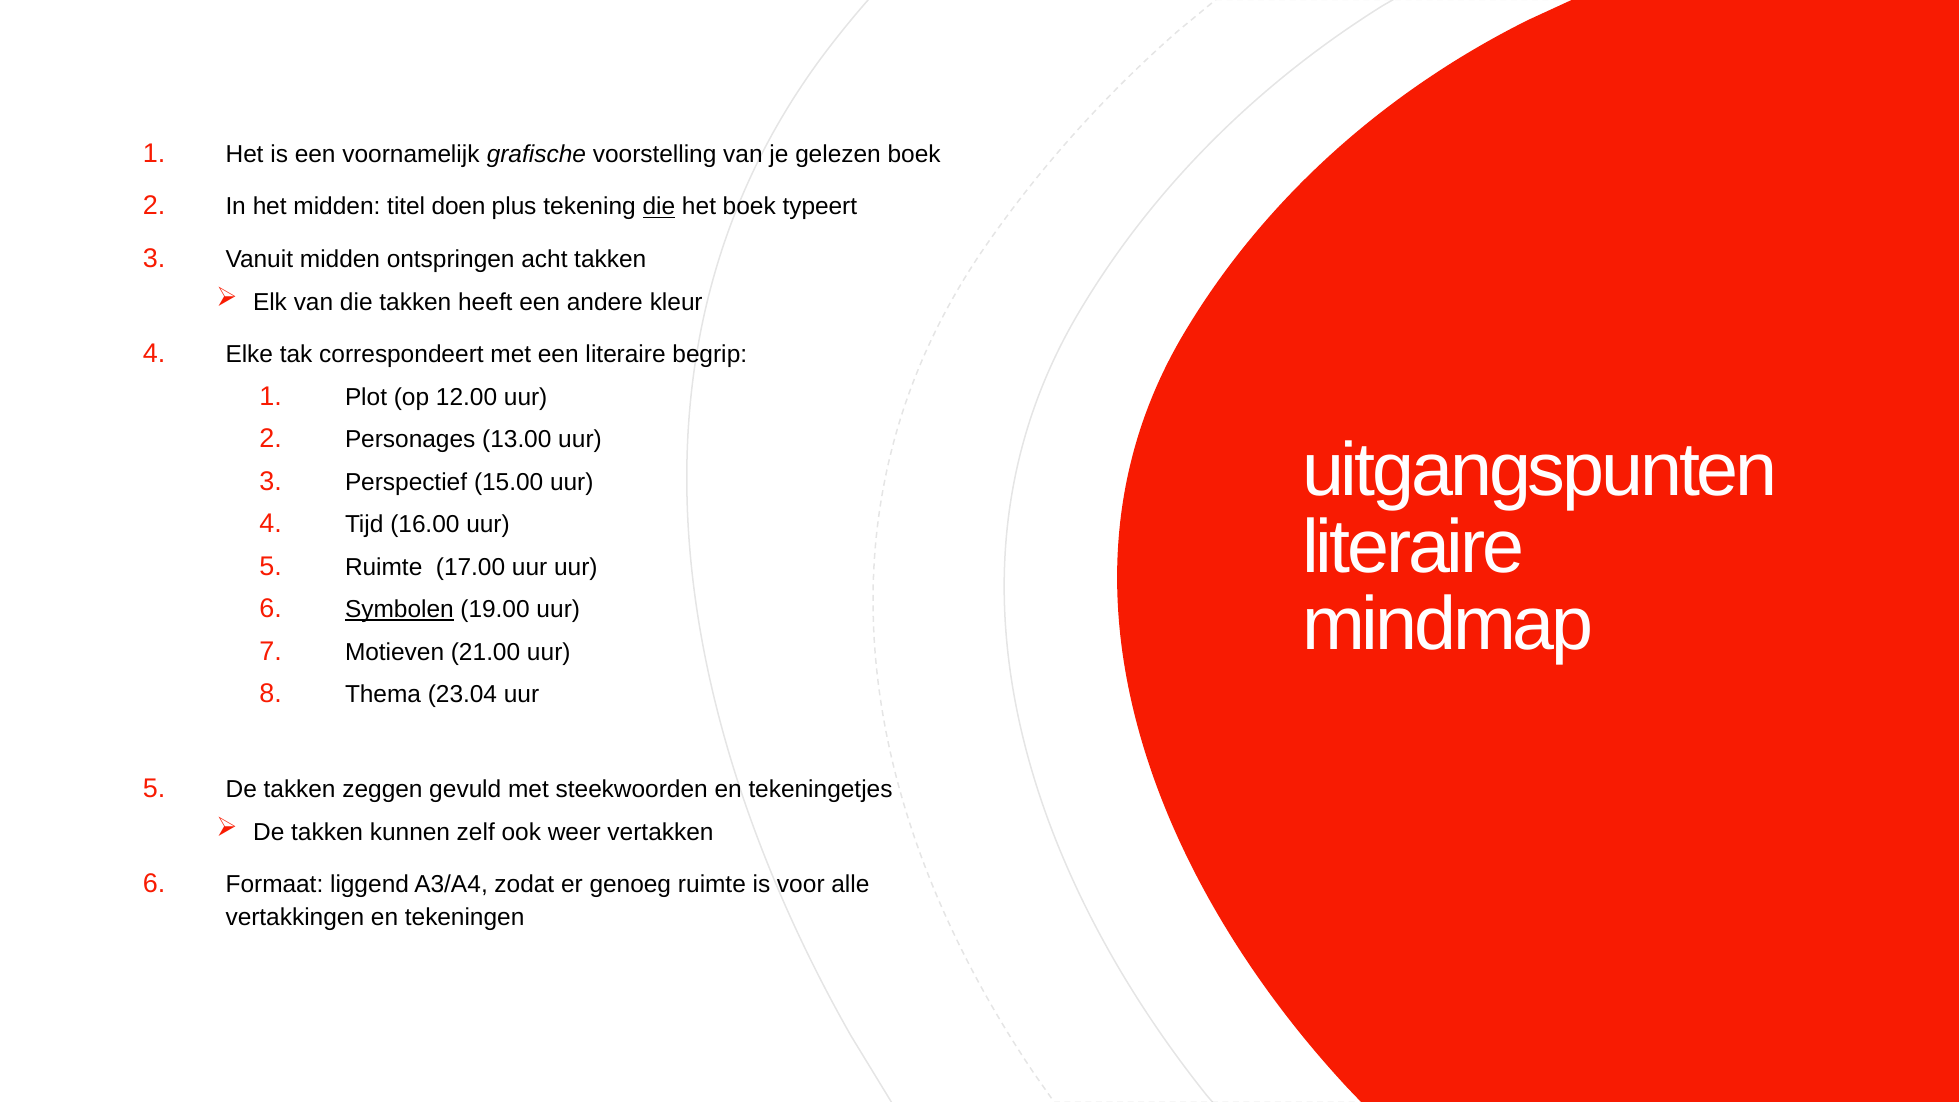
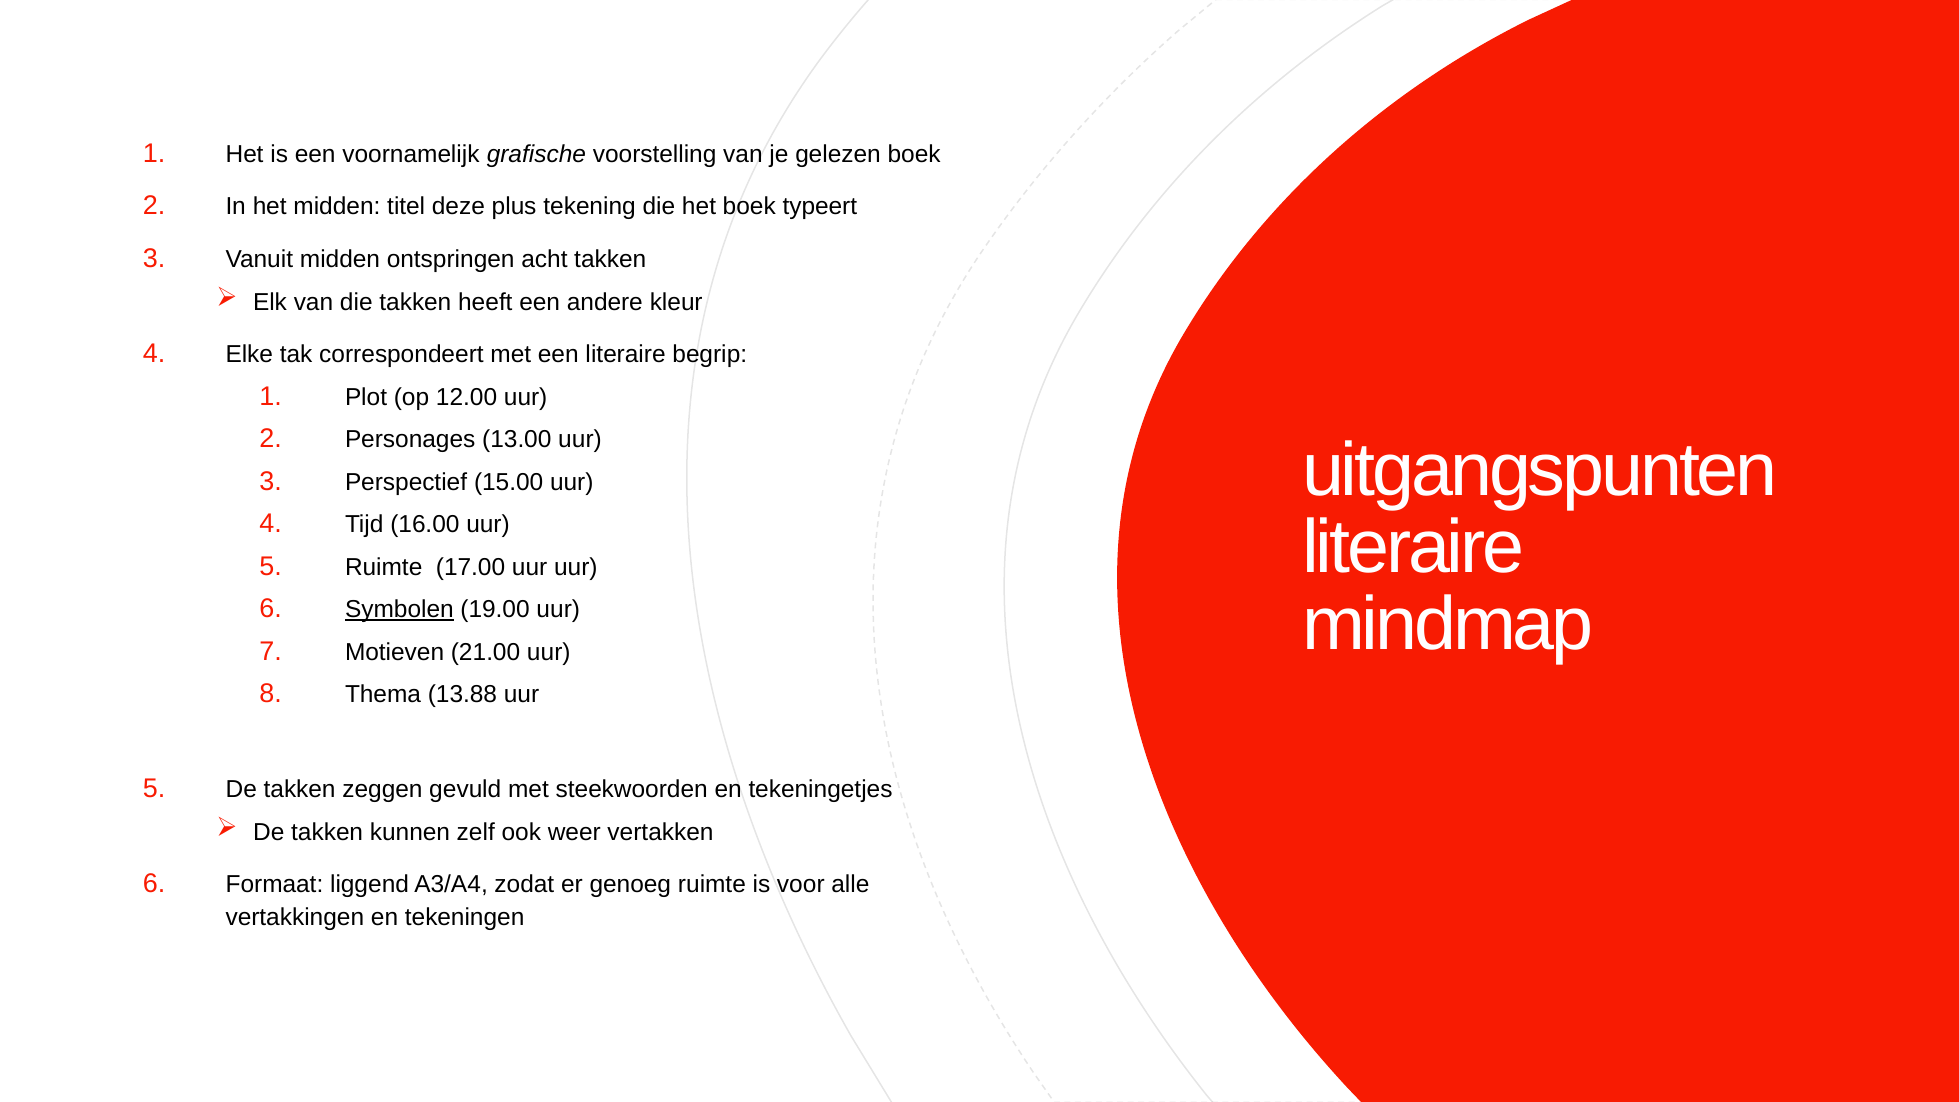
doen: doen -> deze (458, 207)
die underline: present -> none (659, 207)
23.04: 23.04 -> 13.88 (462, 694)
